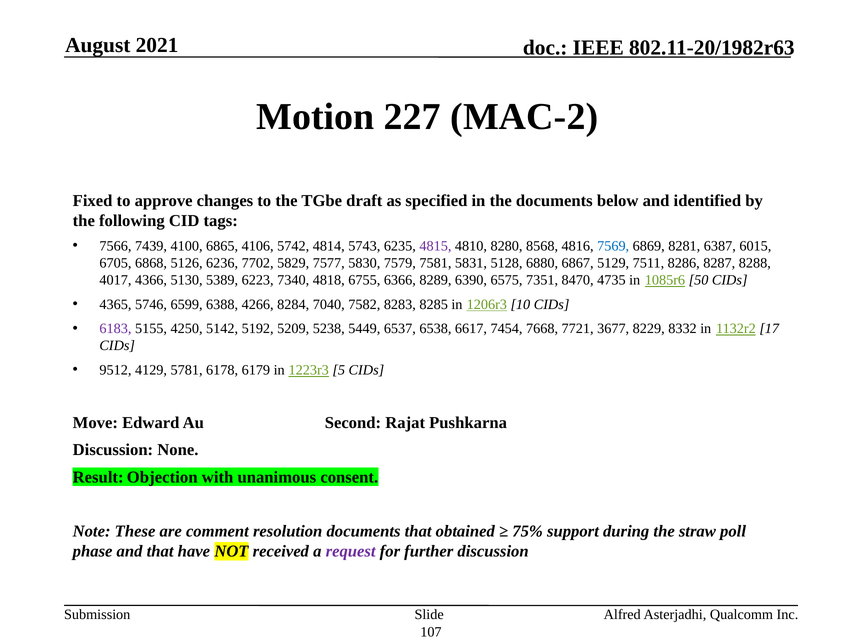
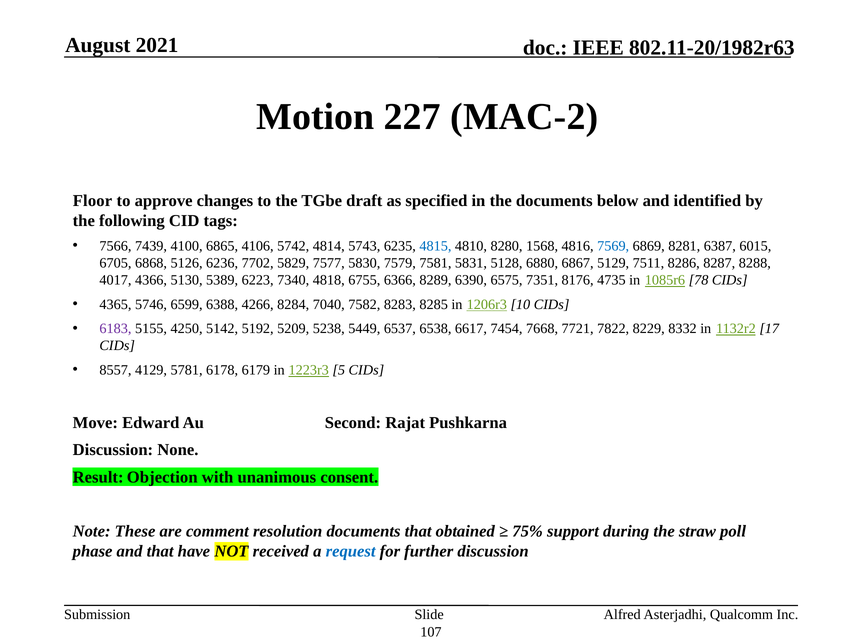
Fixed: Fixed -> Floor (93, 201)
4815 colour: purple -> blue (435, 246)
8568: 8568 -> 1568 (542, 246)
8470: 8470 -> 8176 (578, 280)
50: 50 -> 78 (699, 280)
3677: 3677 -> 7822 (613, 329)
9512: 9512 -> 8557 (115, 370)
request colour: purple -> blue (351, 551)
